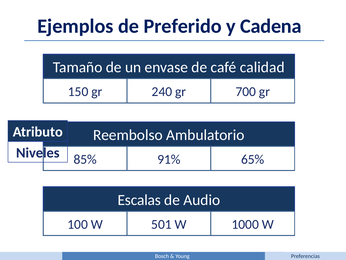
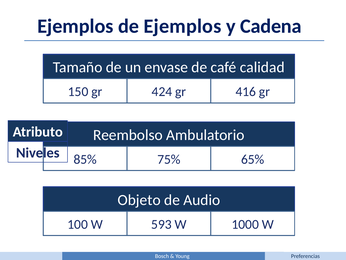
de Preferido: Preferido -> Ejemplos (183, 26)
240: 240 -> 424 (162, 91)
700: 700 -> 416 (246, 91)
91%: 91% -> 75% (169, 159)
Escalas: Escalas -> Objeto (139, 200)
501: 501 -> 593 (161, 224)
